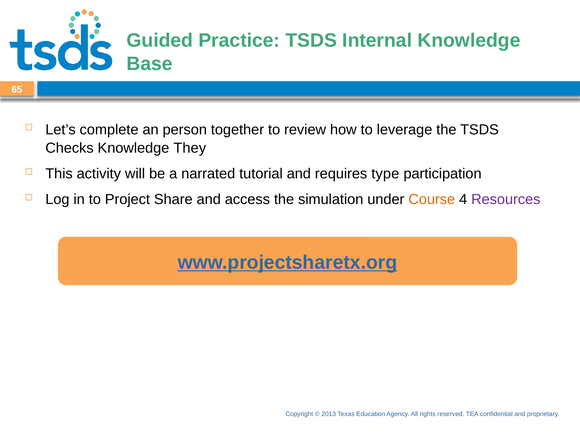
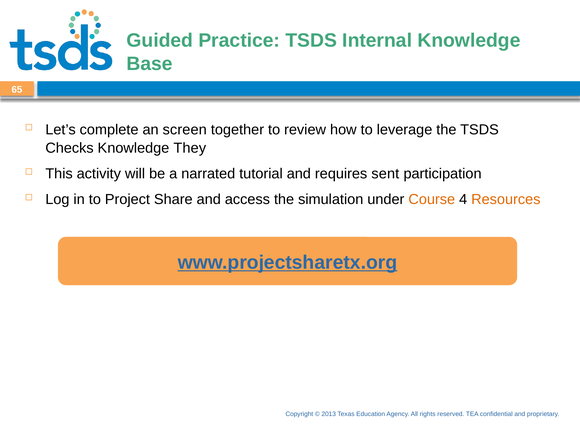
person: person -> screen (185, 130)
type: type -> sent (385, 174)
Resources colour: purple -> orange (506, 199)
